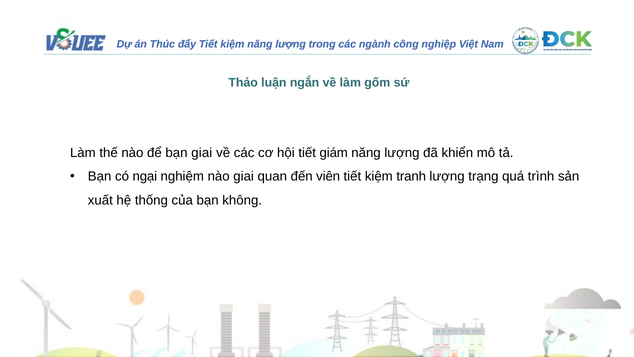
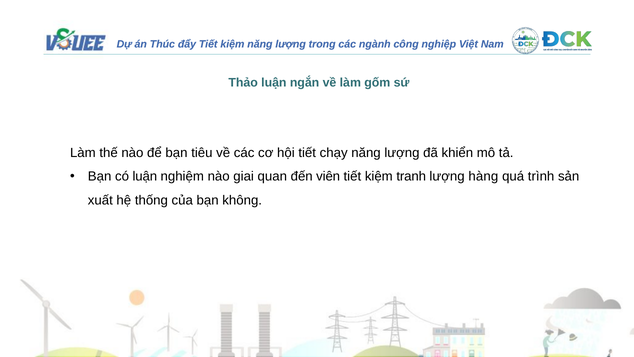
bạn giai: giai -> tiêu (202, 153)
giám: giám -> chạy (334, 153)
có ngại: ngại -> luận (145, 176)
trạng: trạng -> hàng (483, 176)
